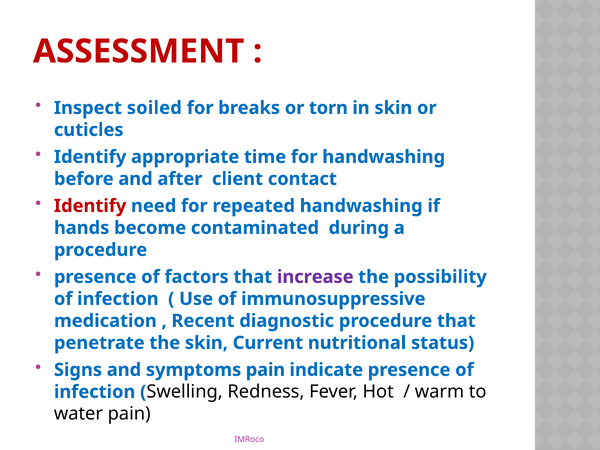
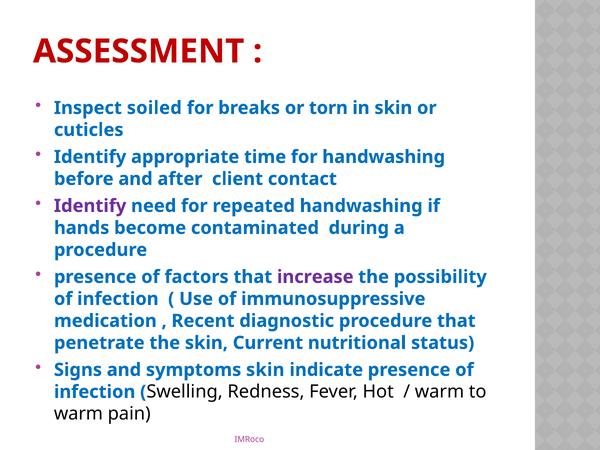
Identify colour: red -> purple (90, 206)
symptoms pain: pain -> skin (265, 370)
water: water -> warm (78, 414)
